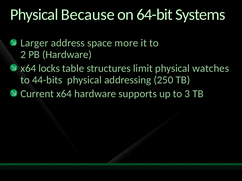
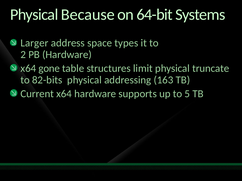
more: more -> types (126, 43)
locks: locks -> gone (49, 69)
watches: watches -> truncate (211, 69)
44-bits: 44-bits -> 82-bits (47, 80)
250: 250 -> 163 (163, 80)
3: 3 -> 5 (187, 94)
